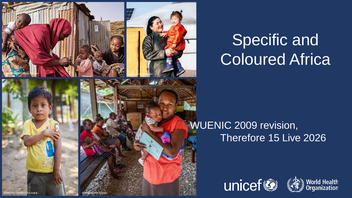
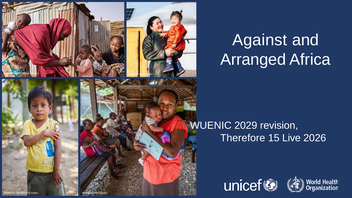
Specific: Specific -> Against (260, 40)
Coloured: Coloured -> Arranged (253, 59)
2009: 2009 -> 2029 (246, 126)
